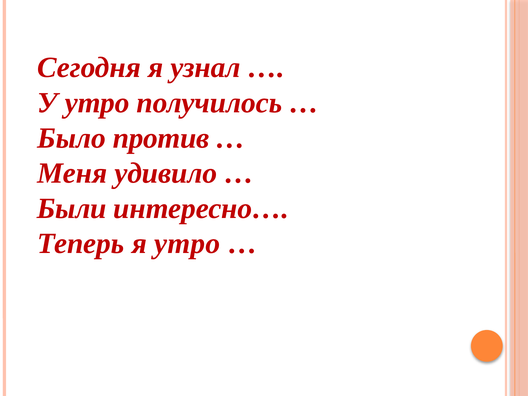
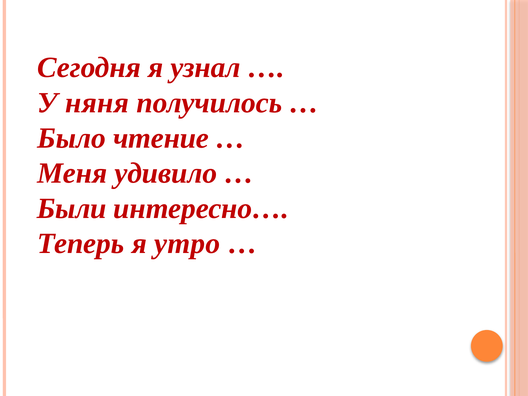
У утро: утро -> няня (97, 103)
против: против -> чтение (161, 138)
